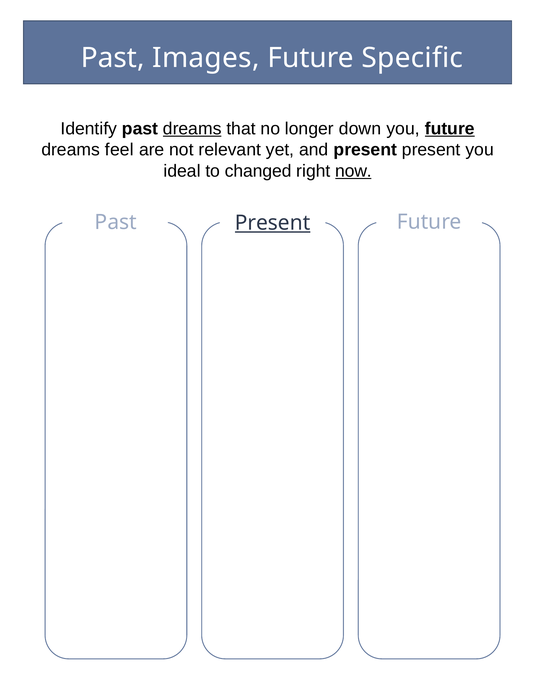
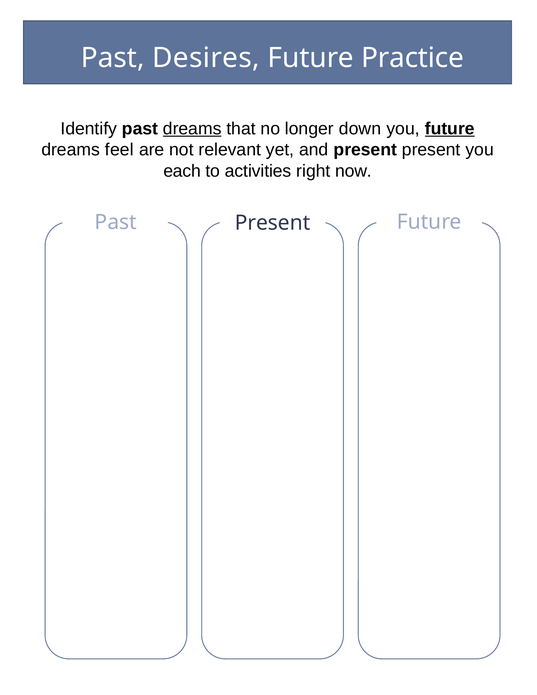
Images: Images -> Desires (206, 58)
Specific: Specific -> Practice (413, 58)
ideal: ideal -> each (182, 171)
changed: changed -> activities (258, 171)
now underline: present -> none (353, 171)
Present underline: present -> none (273, 223)
